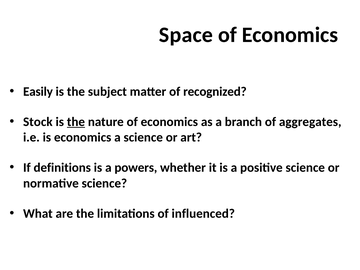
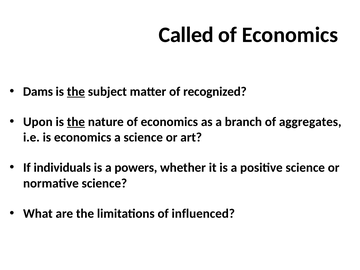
Space: Space -> Called (186, 35)
Easily: Easily -> Dams (38, 92)
the underline: none -> present (76, 92)
Stock: Stock -> Upon (38, 122)
definitions: definitions -> individuals (62, 168)
